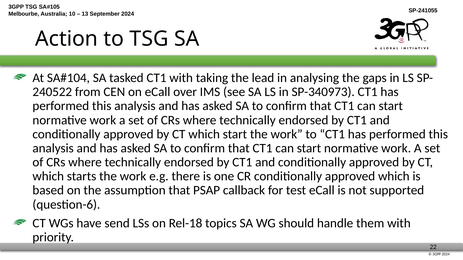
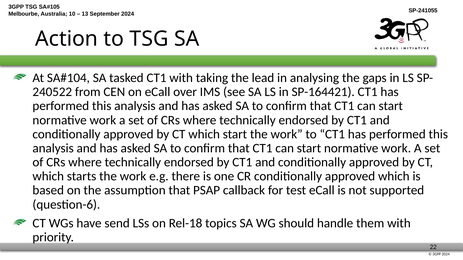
SP-340973: SP-340973 -> SP-164421 (323, 92)
